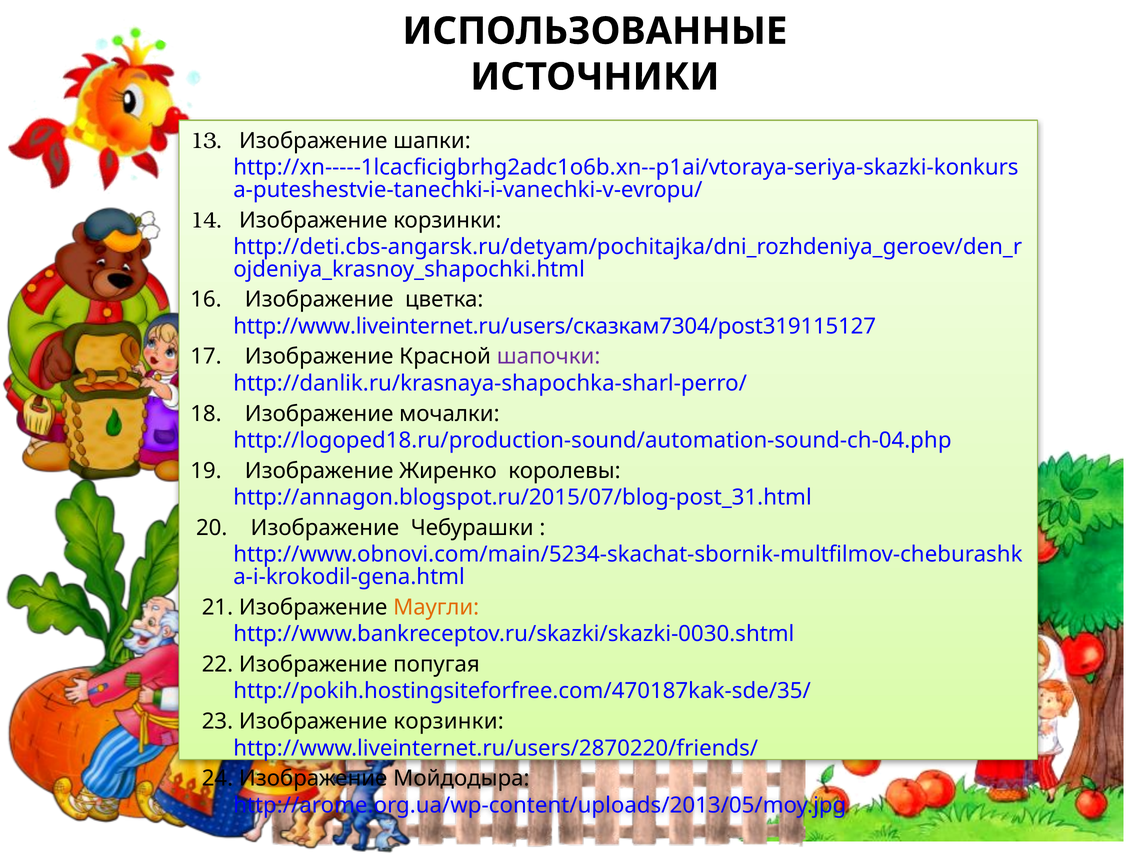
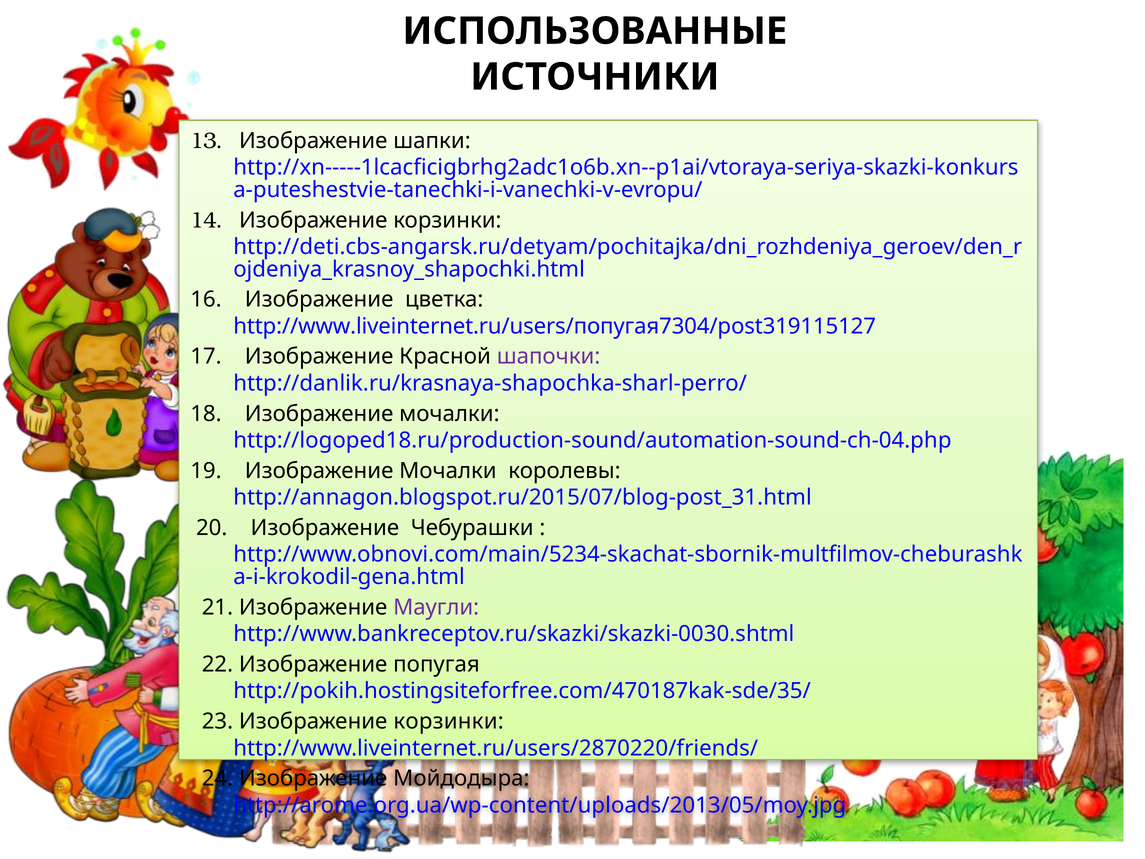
http://www.liveinternet.ru/users/сказкам7304/post319115127: http://www.liveinternet.ru/users/сказкам7304/post319115127 -> http://www.liveinternet.ru/users/попугая7304/post319115127 (555, 326)
19 Изображение Жиренко: Жиренко -> Мочалки (448, 471)
Маугли colour: orange -> purple (436, 607)
